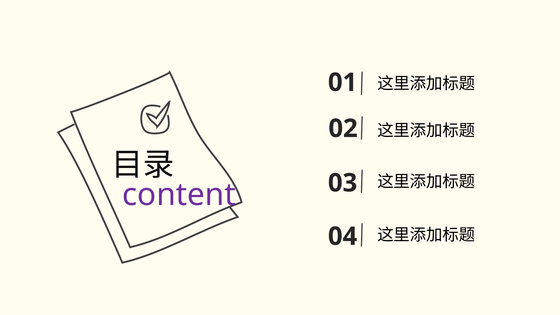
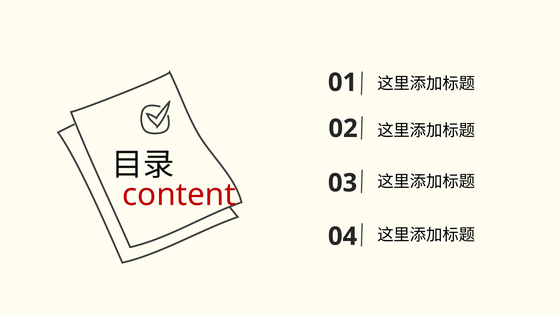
content colour: purple -> red (179, 195)
